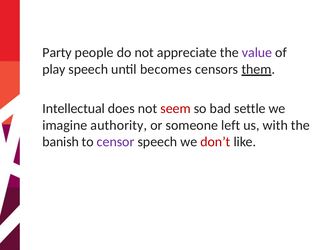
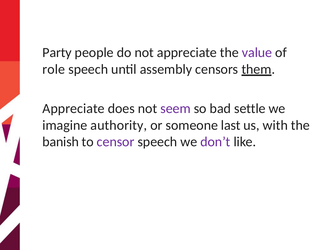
play: play -> role (54, 69)
becomes: becomes -> assembly (166, 69)
Intellectual: Intellectual -> Appreciate (74, 109)
seem colour: red -> purple (176, 109)
left: left -> last (231, 125)
don’t colour: red -> purple (215, 142)
